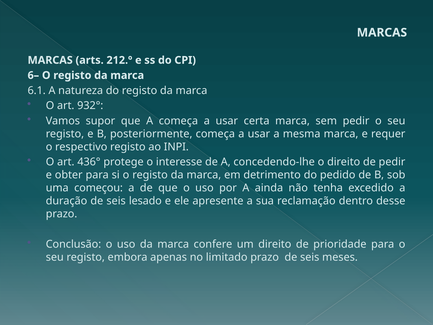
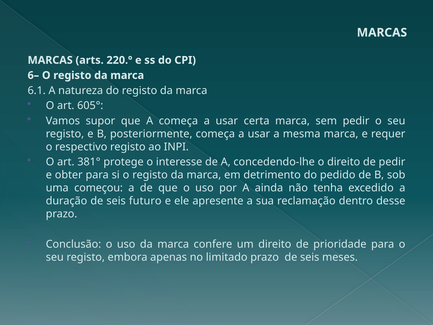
212.º: 212.º -> 220.º (119, 60)
932°: 932° -> 605° (90, 106)
436°: 436° -> 381° (89, 162)
lesado: lesado -> futuro (145, 201)
